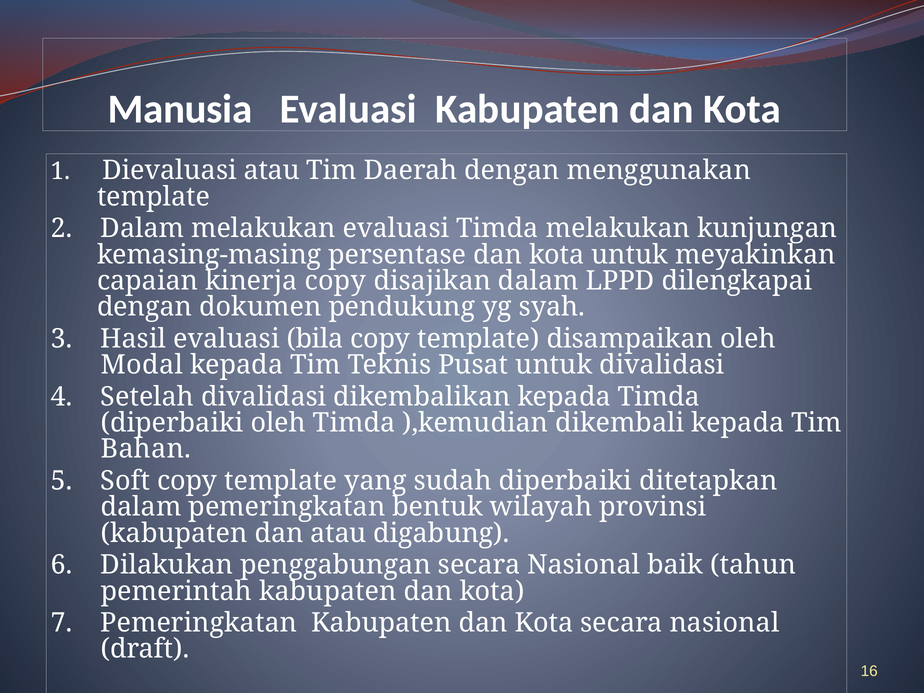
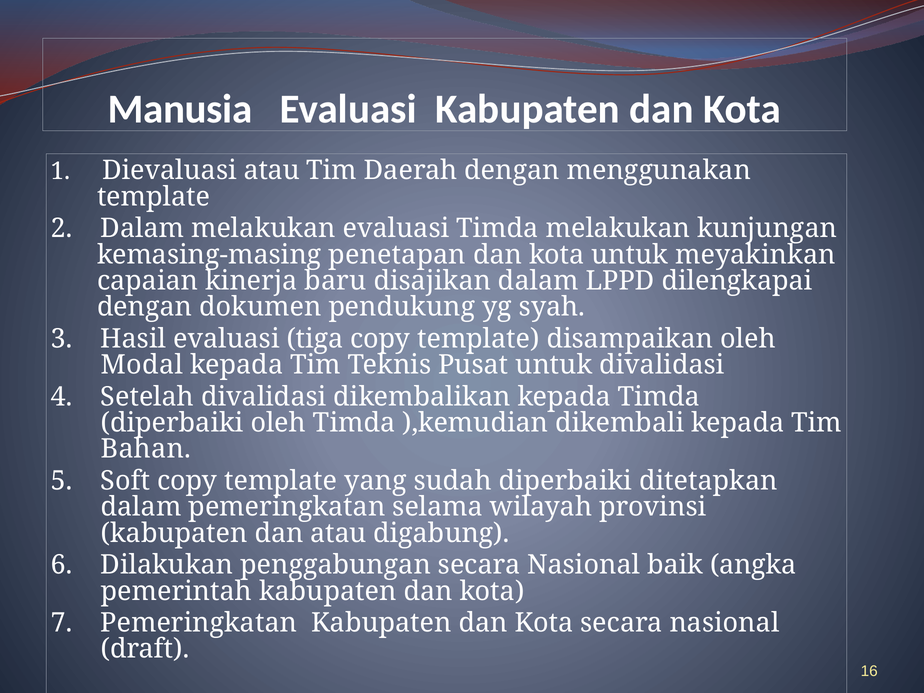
persentase: persentase -> penetapan (397, 255)
kinerja copy: copy -> baru (335, 281)
bila: bila -> tiga (315, 339)
bentuk: bentuk -> selama (438, 507)
tahun: tahun -> angka (753, 565)
